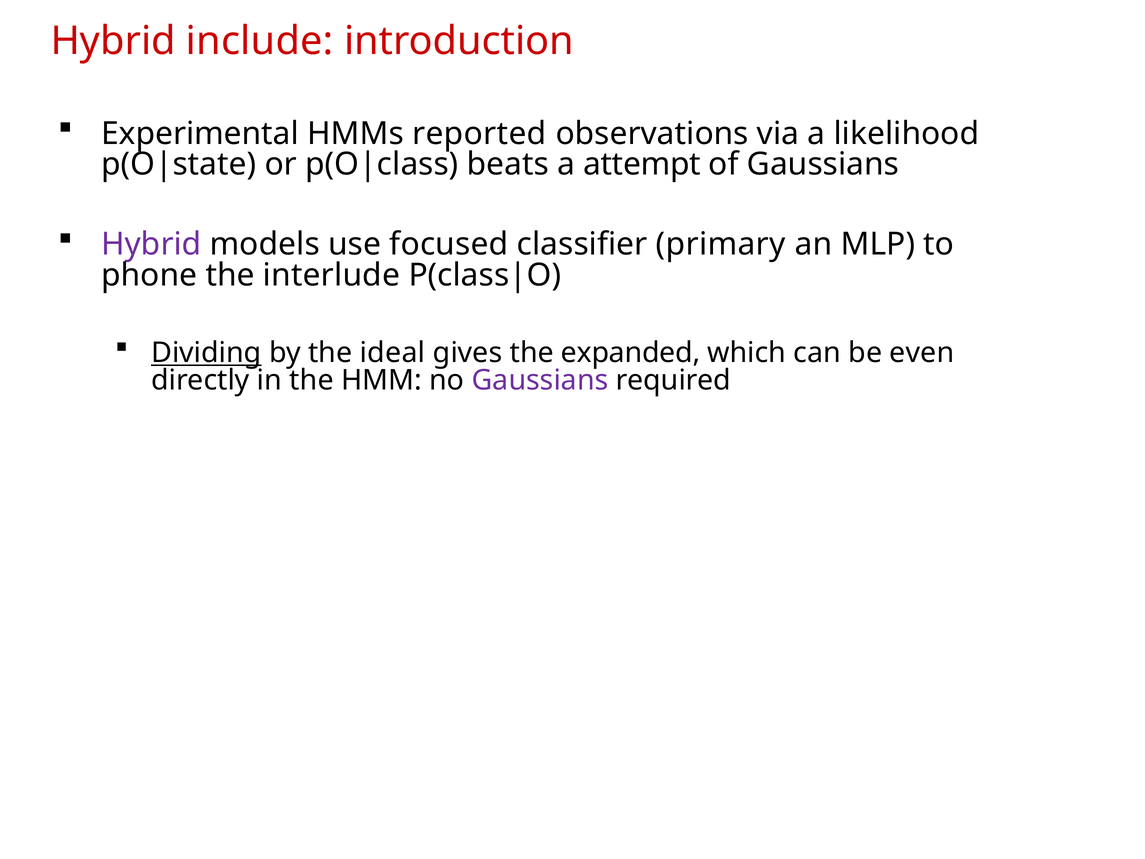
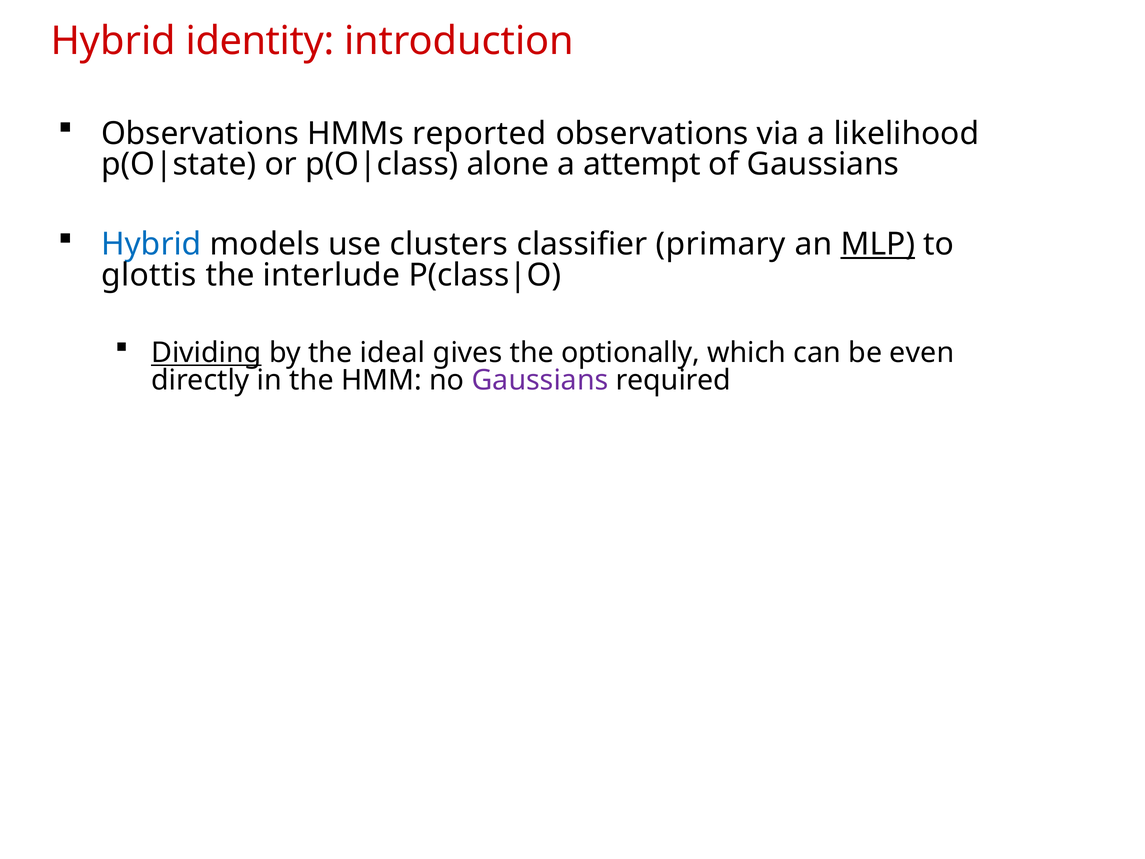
include: include -> identity (260, 41)
Experimental: Experimental -> Observations (200, 134)
beats: beats -> alone (508, 164)
Hybrid colour: purple -> blue (151, 244)
focused: focused -> clusters (449, 244)
MLP underline: none -> present (878, 244)
phone: phone -> glottis (149, 275)
expanded: expanded -> optionally (631, 353)
